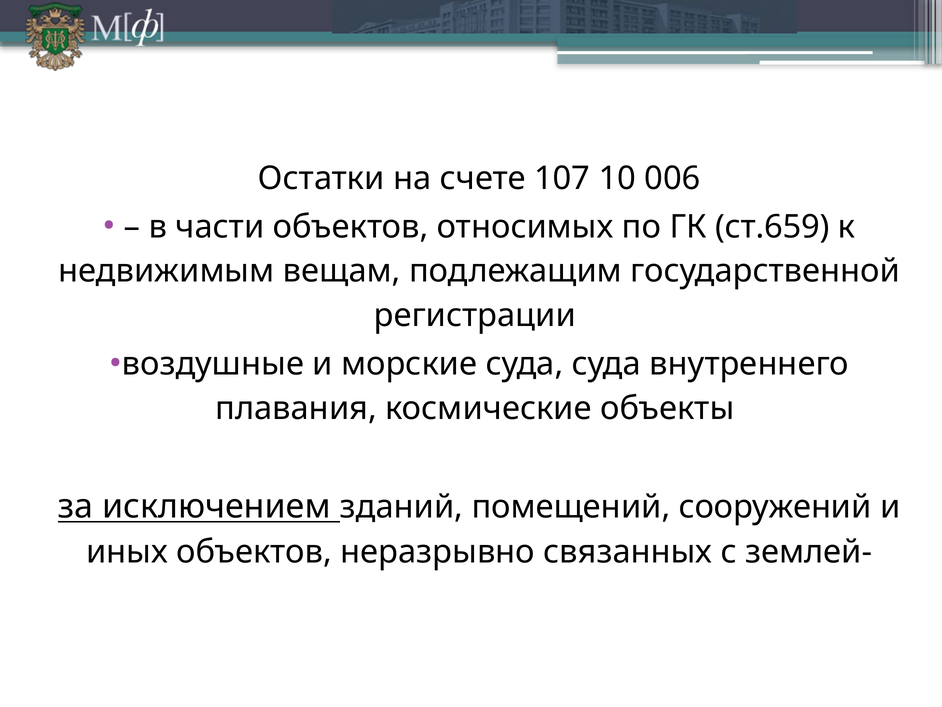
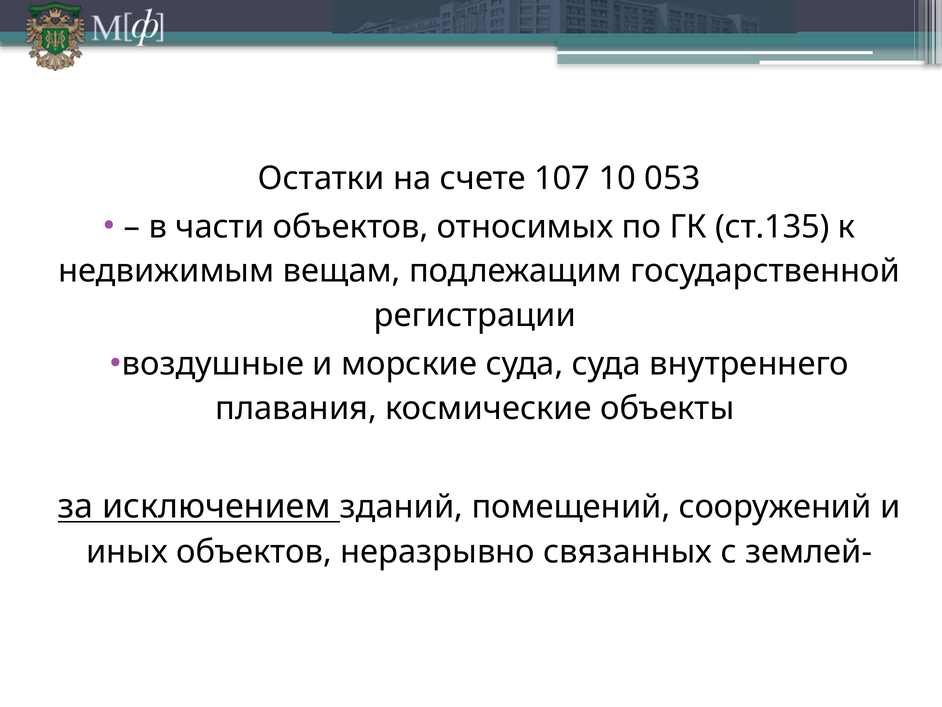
006: 006 -> 053 (672, 178)
ст.659: ст.659 -> ст.135 (772, 227)
